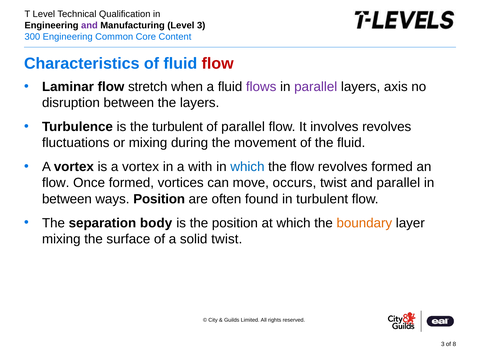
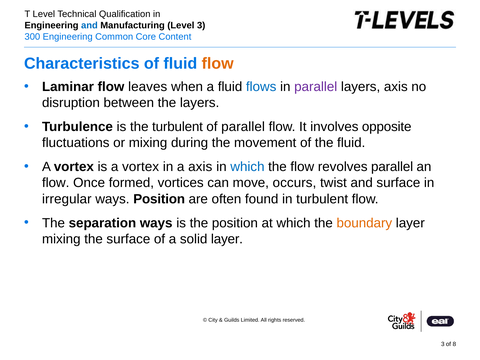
and colour: purple -> blue (89, 25)
flow colour: red -> orange (218, 64)
stretch: stretch -> leaves (148, 87)
flows colour: purple -> blue (261, 87)
involves revolves: revolves -> opposite (387, 127)
a with: with -> axis (200, 167)
revolves formed: formed -> parallel (392, 167)
and parallel: parallel -> surface (398, 183)
between: between -> irregular (67, 199)
separation body: body -> ways (156, 223)
solid twist: twist -> layer (227, 239)
